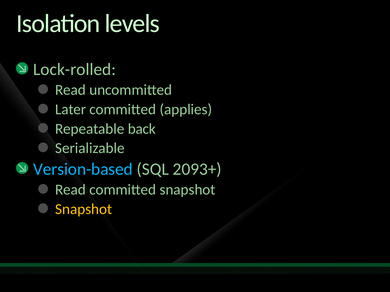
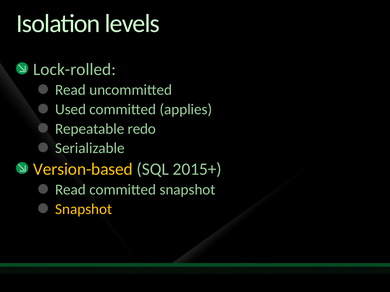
Later: Later -> Used (71, 110)
back: back -> redo (142, 129)
Version-based colour: light blue -> yellow (83, 169)
2093+: 2093+ -> 2015+ (197, 169)
